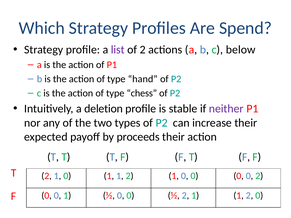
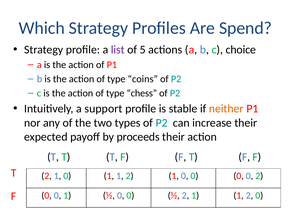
of 2: 2 -> 5 (143, 50)
below: below -> choice (241, 50)
hand: hand -> coins (143, 79)
deletion: deletion -> support (103, 109)
neither colour: purple -> orange (226, 109)
